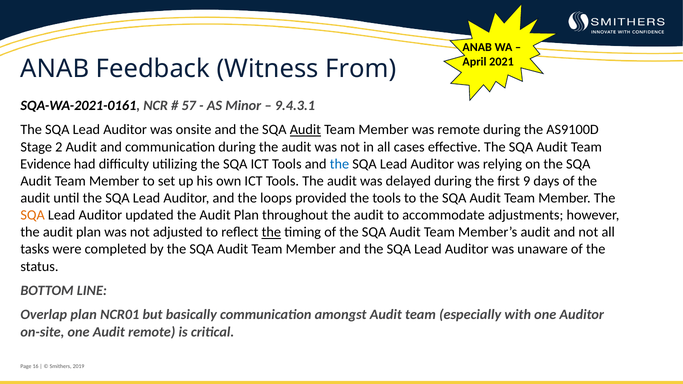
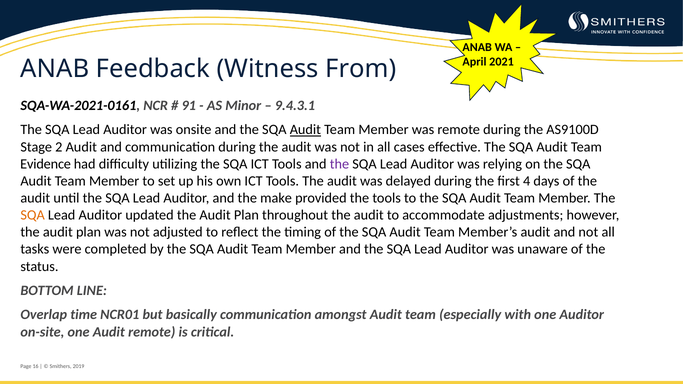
57: 57 -> 91 (189, 106)
the colour: blue -> purple (339, 164)
9: 9 -> 4 (527, 181)
loops: loops -> make (276, 198)
the underline: present -> none (271, 232)
Overlap plan: plan -> time (84, 315)
